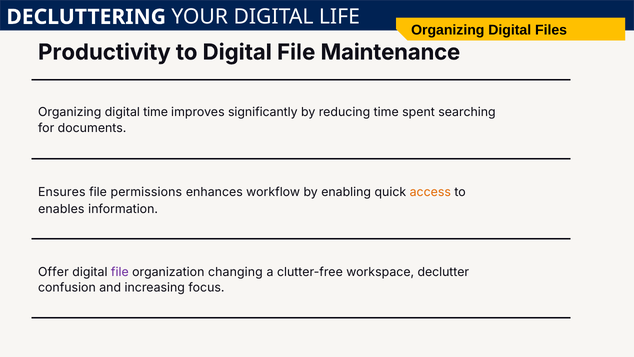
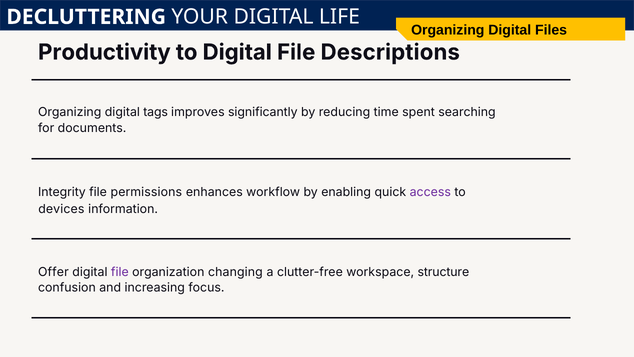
Maintenance: Maintenance -> Descriptions (390, 52)
digital time: time -> tags (156, 112)
Ensures: Ensures -> Integrity (62, 192)
access colour: orange -> purple (430, 192)
enables: enables -> devices (61, 209)
declutter: declutter -> structure (443, 272)
